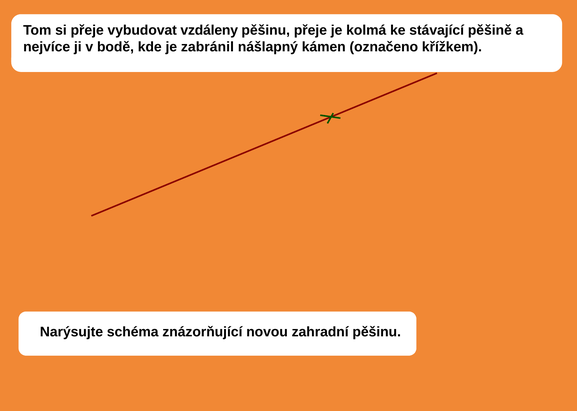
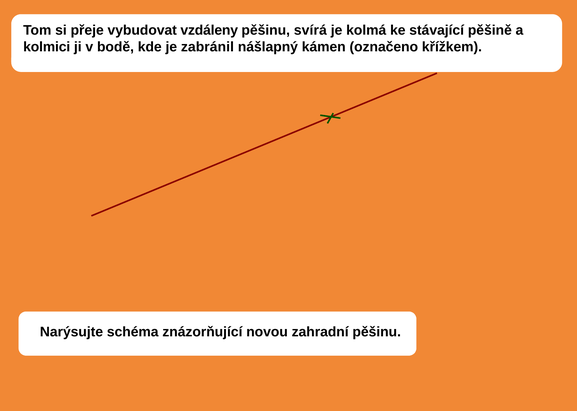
pěšinu přeje: přeje -> svírá (310, 30)
nejvíce: nejvíce -> kolmici (47, 47)
